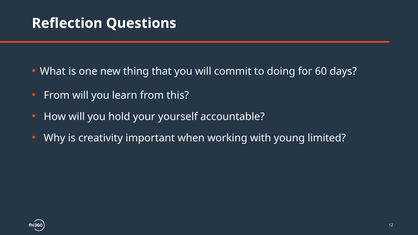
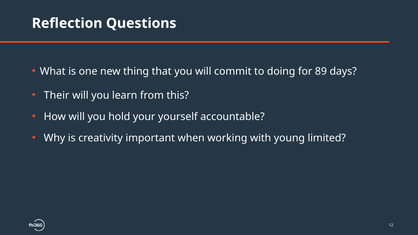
60: 60 -> 89 (321, 71)
From: From -> Their (57, 95)
